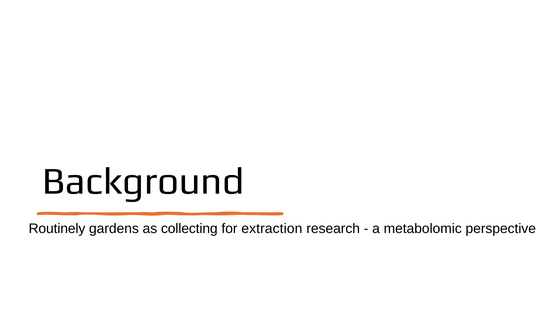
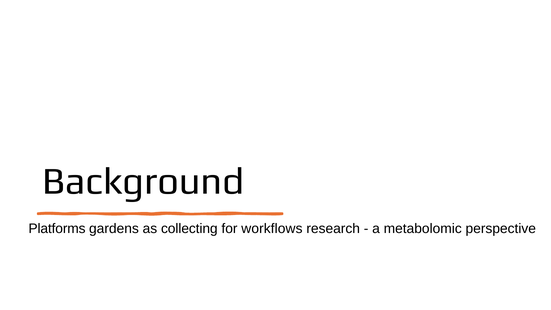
Routinely: Routinely -> Platforms (57, 229)
extraction: extraction -> workflows (272, 229)
